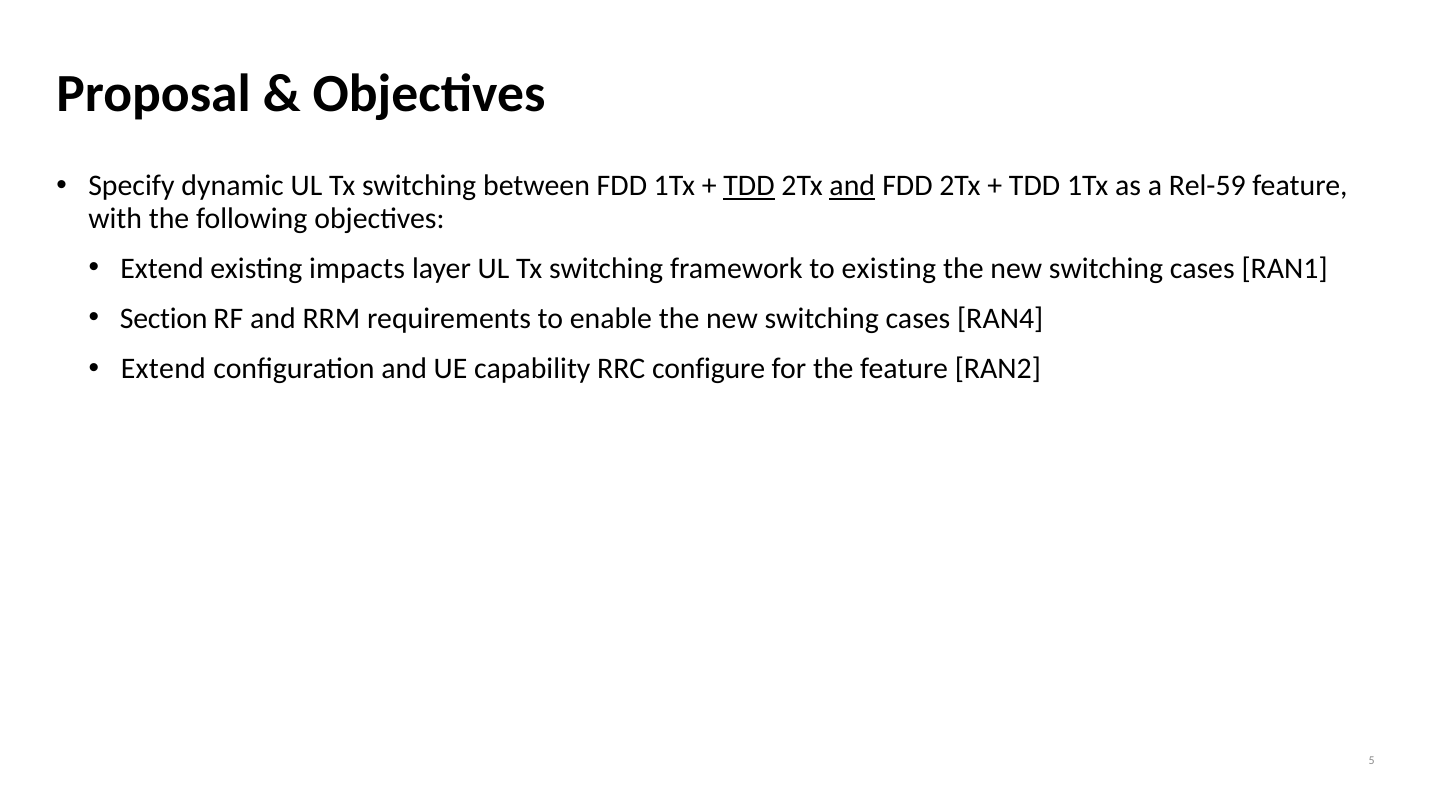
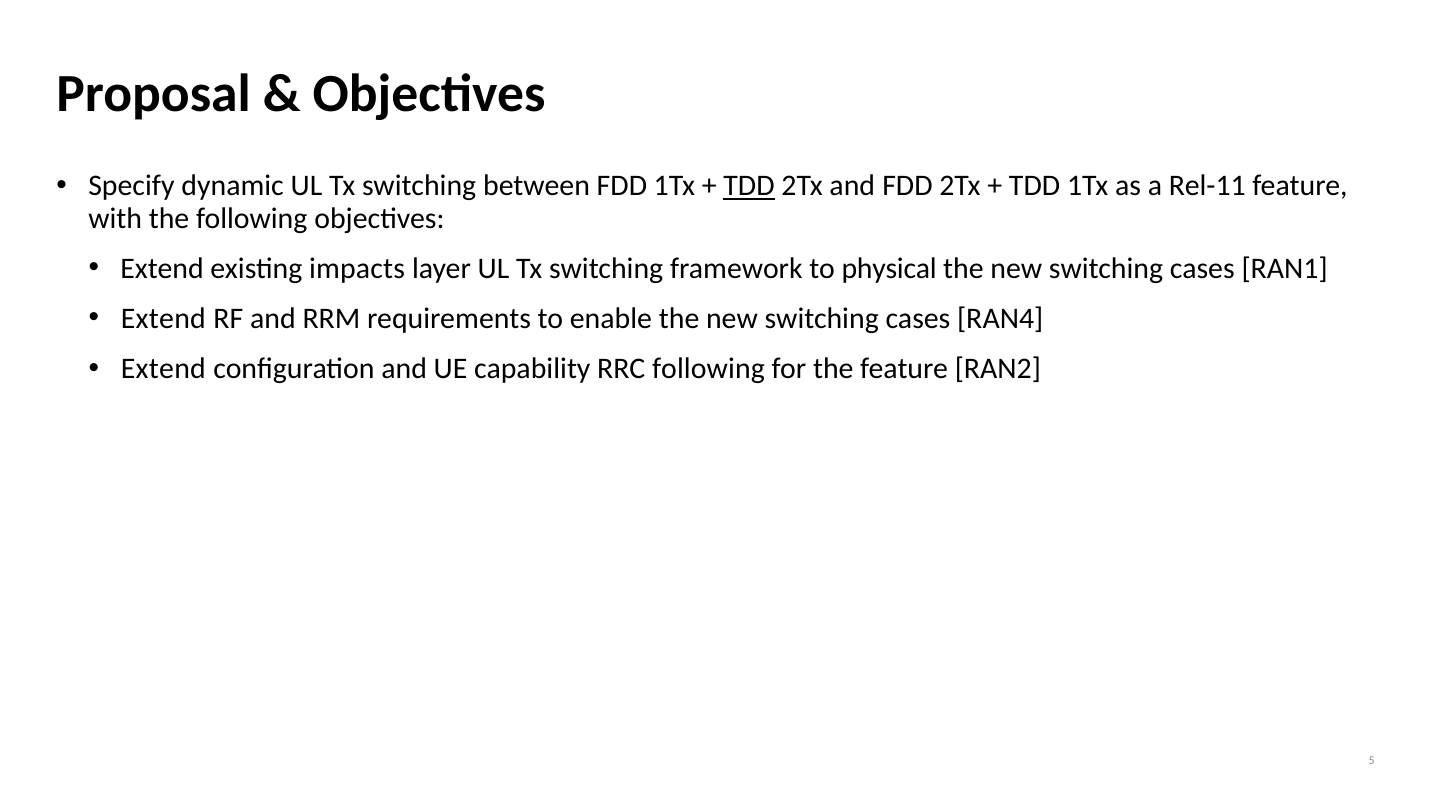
and underline: present -> none (852, 186)
Rel-59: Rel-59 -> Rel-11 (1207, 186)
to existing: existing -> physical (889, 268)
Section: Section -> Extend (163, 318)
RRC configure: configure -> following (708, 368)
